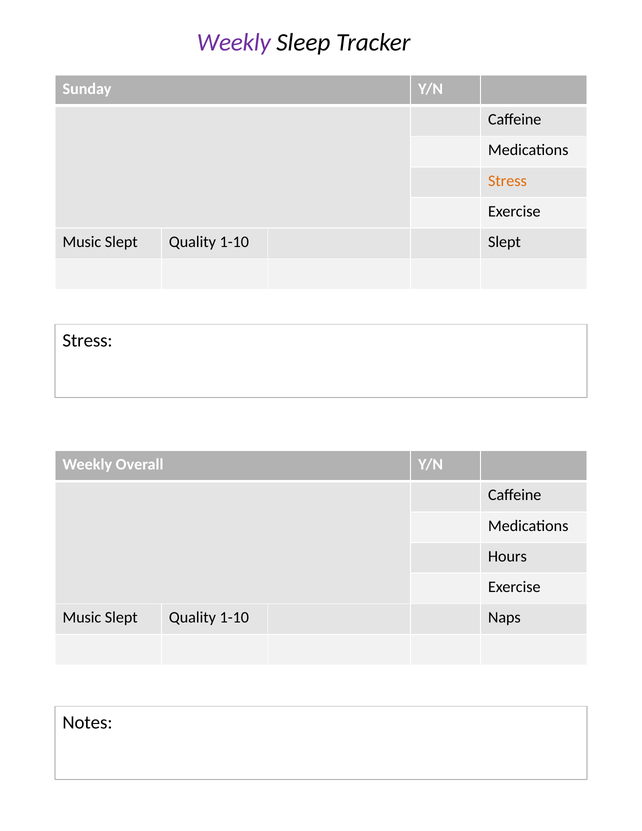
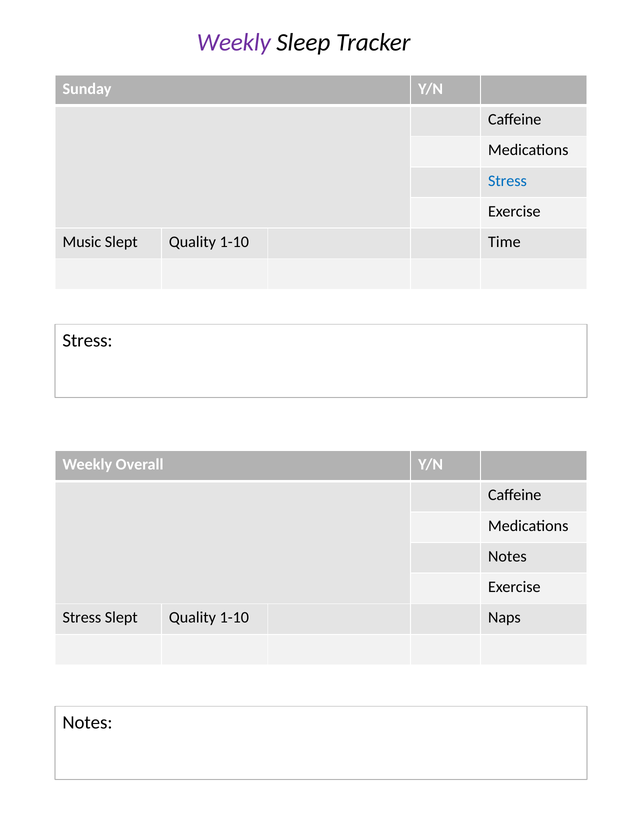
Stress colour: orange -> blue (507, 181)
1-10 Slept: Slept -> Time (504, 242)
Hours: Hours -> Notes (507, 556)
Music: Music -> Stress (82, 617)
